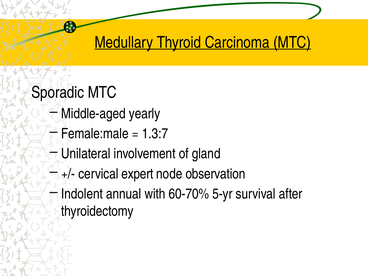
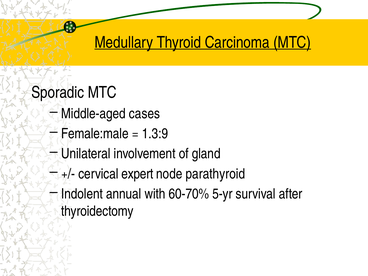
yearly: yearly -> cases (145, 114)
1.3:7: 1.3:7 -> 1.3:9 (155, 134)
observation: observation -> parathyroid (215, 174)
